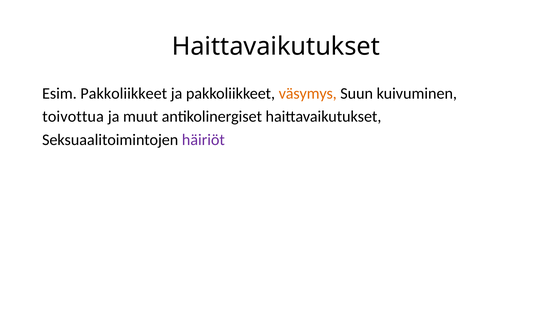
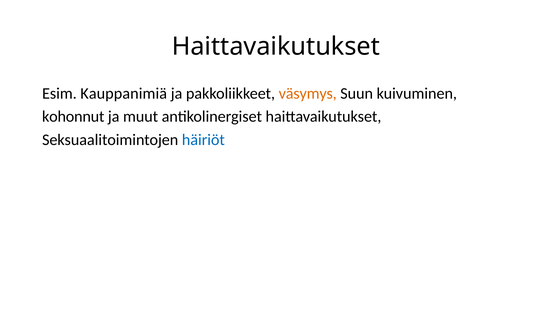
Esim Pakkoliikkeet: Pakkoliikkeet -> Kauppanimiä (124, 93)
toivottua: toivottua -> kohonnut (73, 116)
häiriöt colour: purple -> blue (203, 140)
